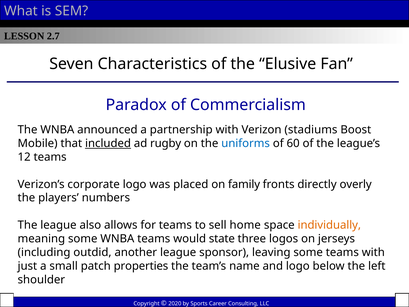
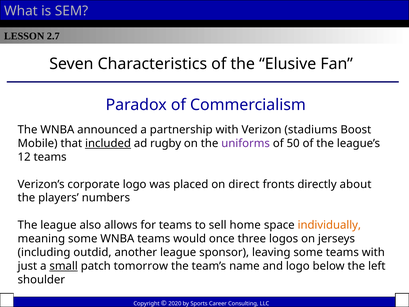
uniforms colour: blue -> purple (246, 143)
60: 60 -> 50 (293, 143)
family: family -> direct (244, 184)
overly: overly -> about (356, 184)
state: state -> once (222, 239)
small underline: none -> present (64, 266)
properties: properties -> tomorrow (141, 266)
